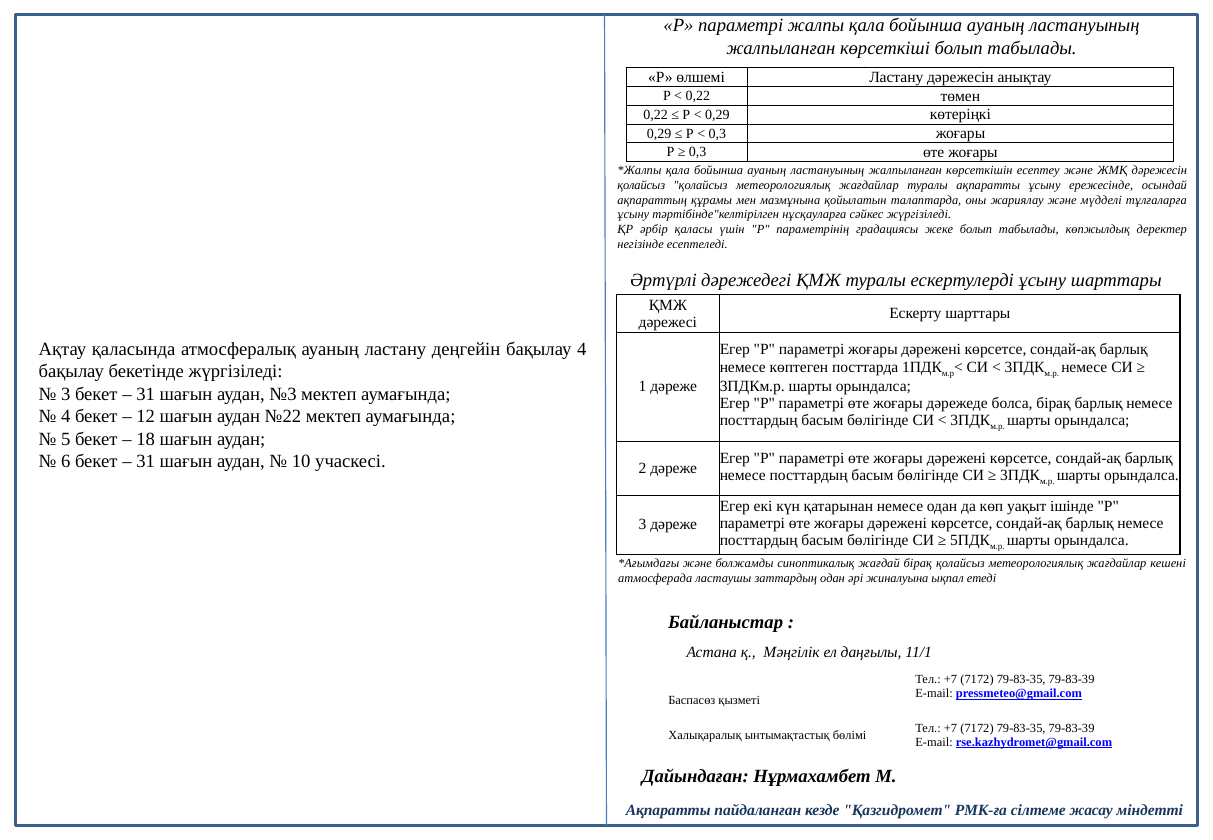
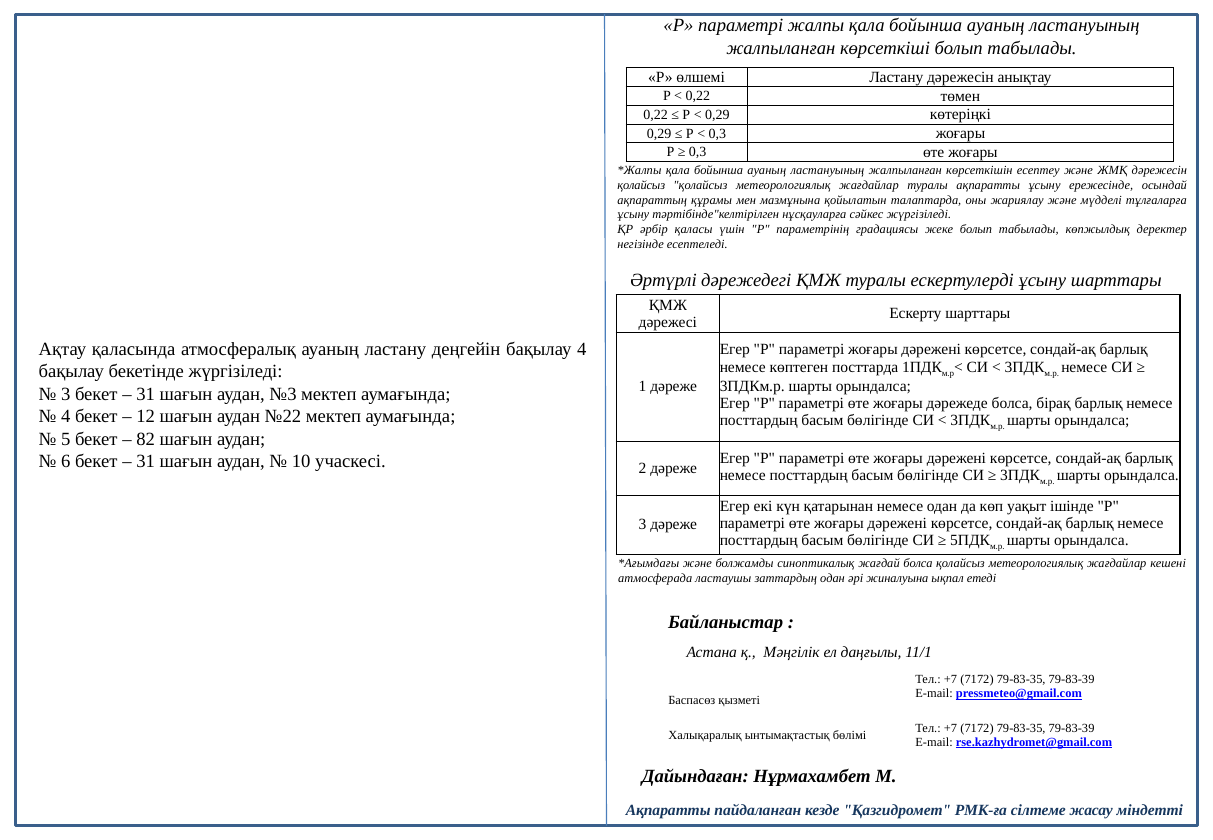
18: 18 -> 82 (146, 439)
жағдай бірақ: бірақ -> болса (918, 563)
